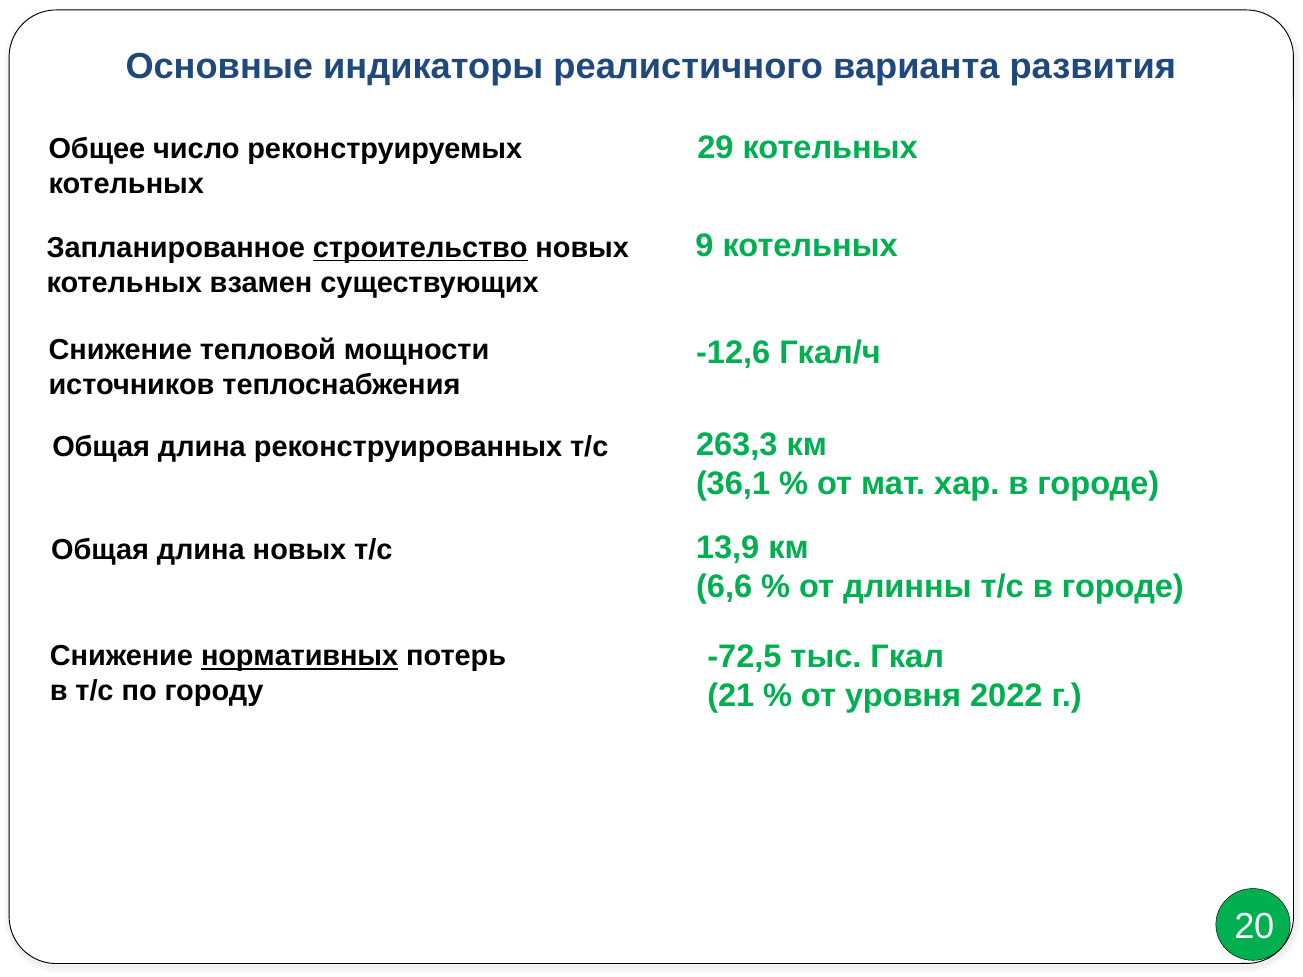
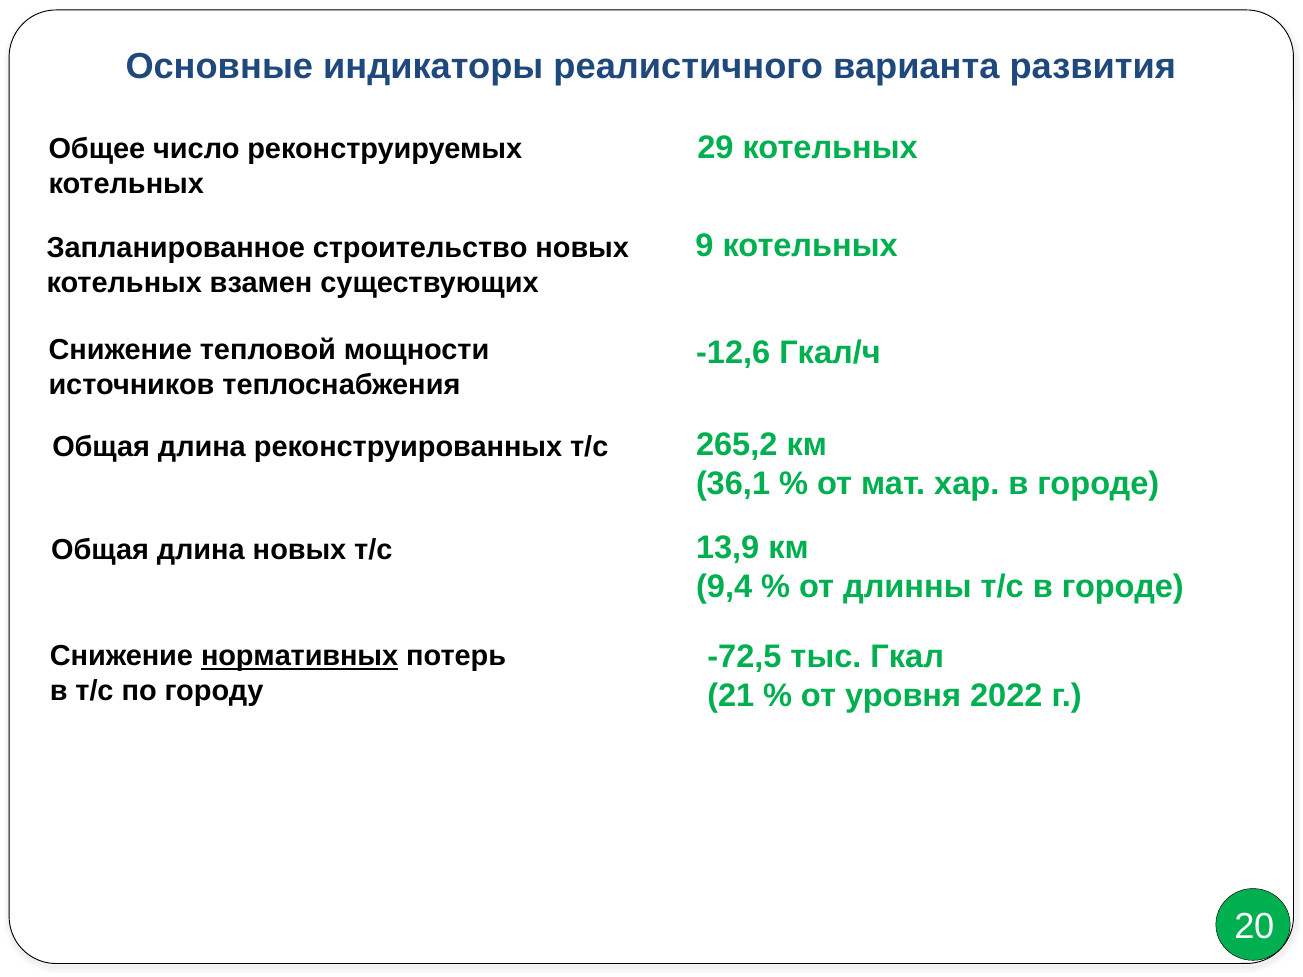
строительство underline: present -> none (420, 248)
263,3: 263,3 -> 265,2 (737, 445)
6,6: 6,6 -> 9,4 (724, 587)
